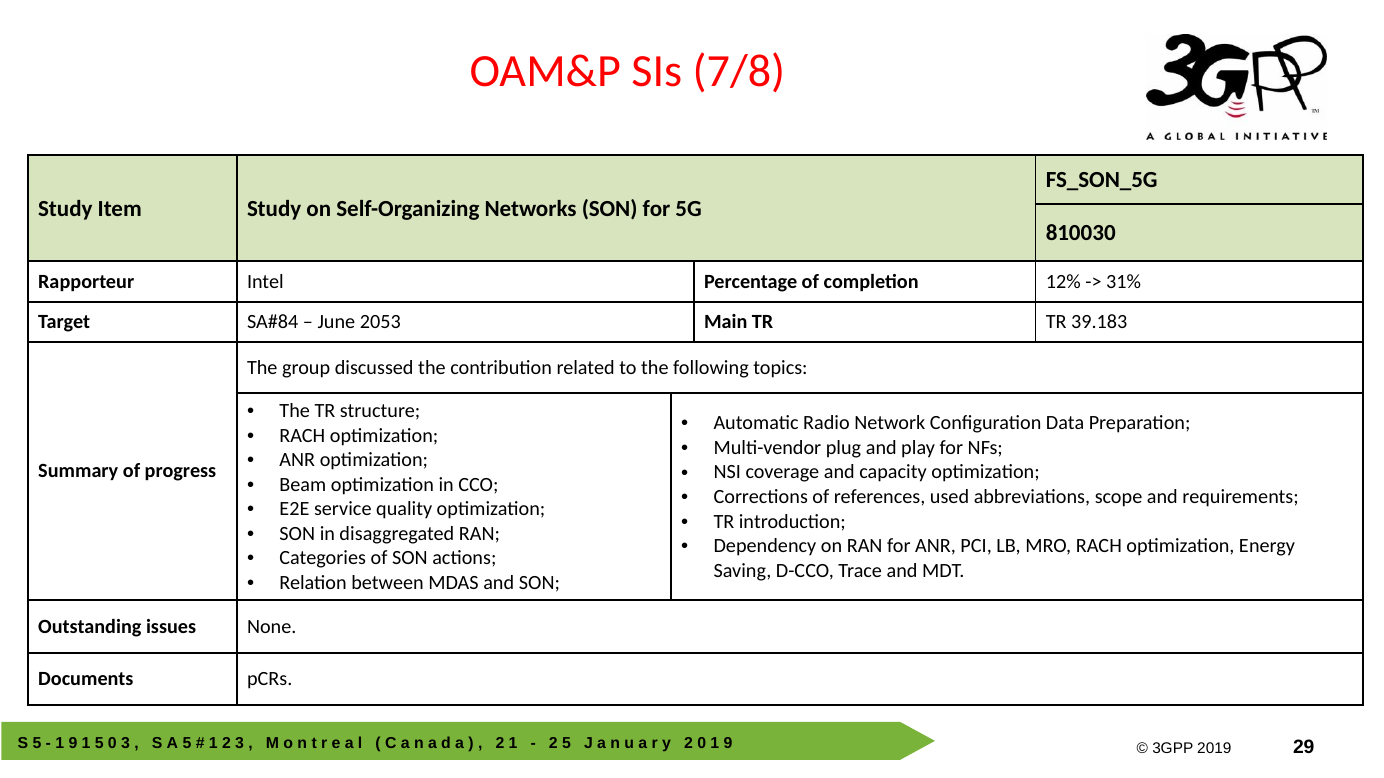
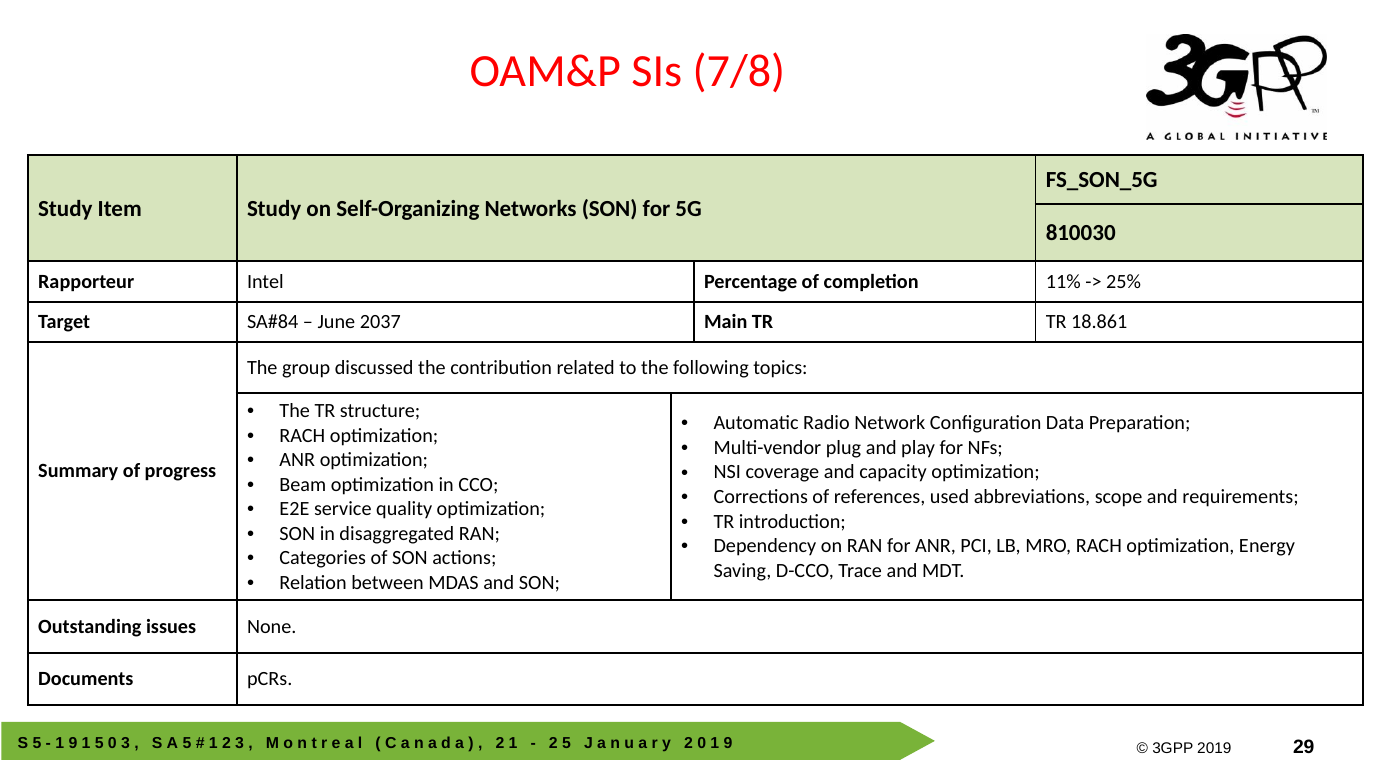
12%: 12% -> 11% (1063, 282)
31%: 31% -> 25% (1124, 282)
2053: 2053 -> 2037 (380, 322)
39.183: 39.183 -> 18.861 (1099, 322)
